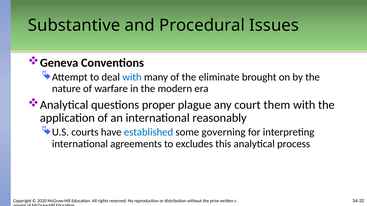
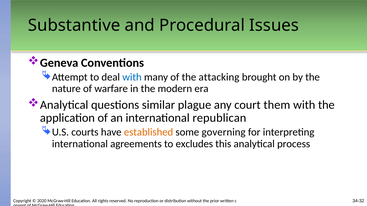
eliminate: eliminate -> attacking (219, 77)
proper: proper -> similar (158, 105)
reasonably: reasonably -> republican (219, 118)
established colour: blue -> orange (149, 132)
